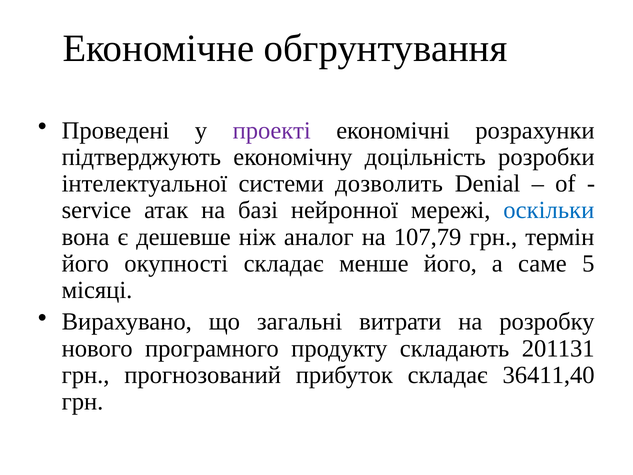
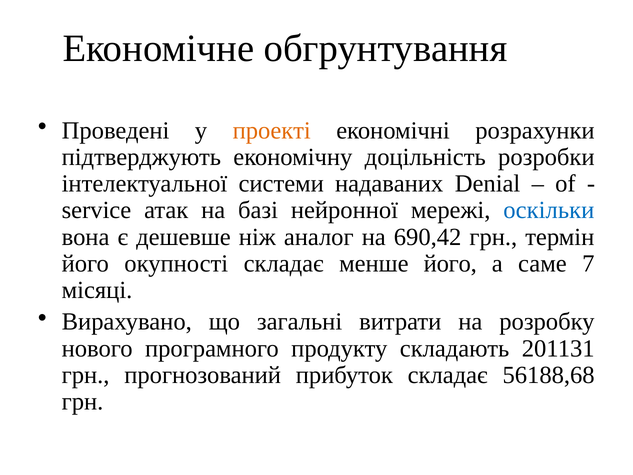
проекті colour: purple -> orange (272, 130)
дозволить: дозволить -> надаваних (389, 184)
107,79: 107,79 -> 690,42 (428, 237)
5: 5 -> 7 (588, 263)
36411,40: 36411,40 -> 56188,68 (549, 375)
